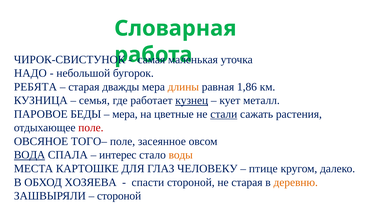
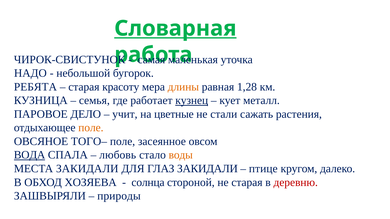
Словарная underline: none -> present (175, 28)
дважды: дважды -> красоту (121, 87)
1,86: 1,86 -> 1,28 (247, 87)
БЕДЫ: БЕДЫ -> ДЕЛО (86, 114)
мера: мера -> учит (125, 114)
стали underline: present -> none (224, 114)
поле colour: red -> orange (91, 128)
интерес: интерес -> любовь (118, 155)
МЕСТА КАРТОШКЕ: КАРТОШКЕ -> ЗАКИДАЛИ (87, 169)
ГЛАЗ ЧЕЛОВЕКУ: ЧЕЛОВЕКУ -> ЗАКИДАЛИ (207, 169)
спасти: спасти -> солнца (148, 183)
деревню colour: orange -> red (296, 183)
стороной: стороной -> природы (119, 196)
